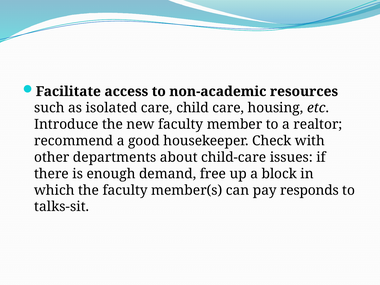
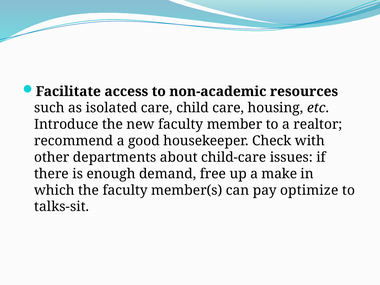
block: block -> make (279, 174)
responds: responds -> optimize (309, 190)
